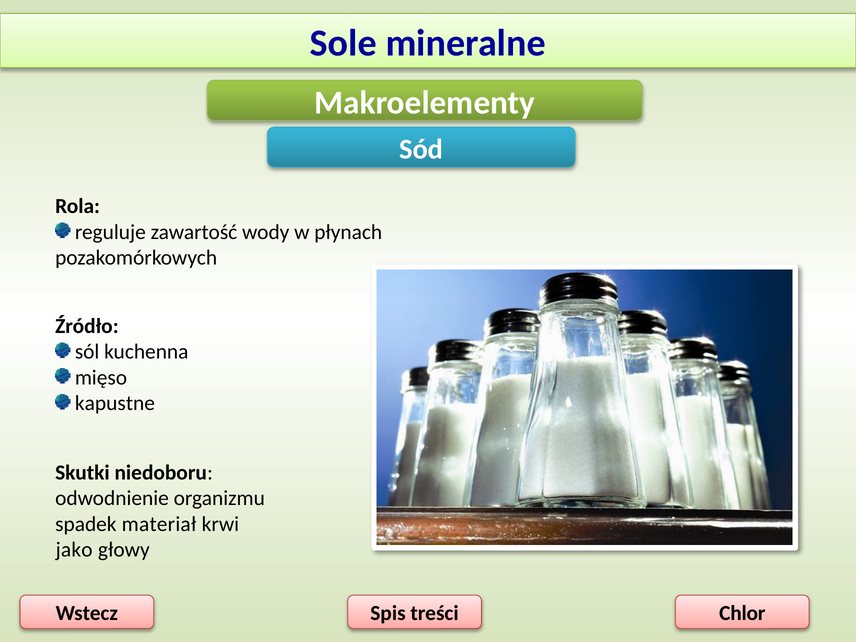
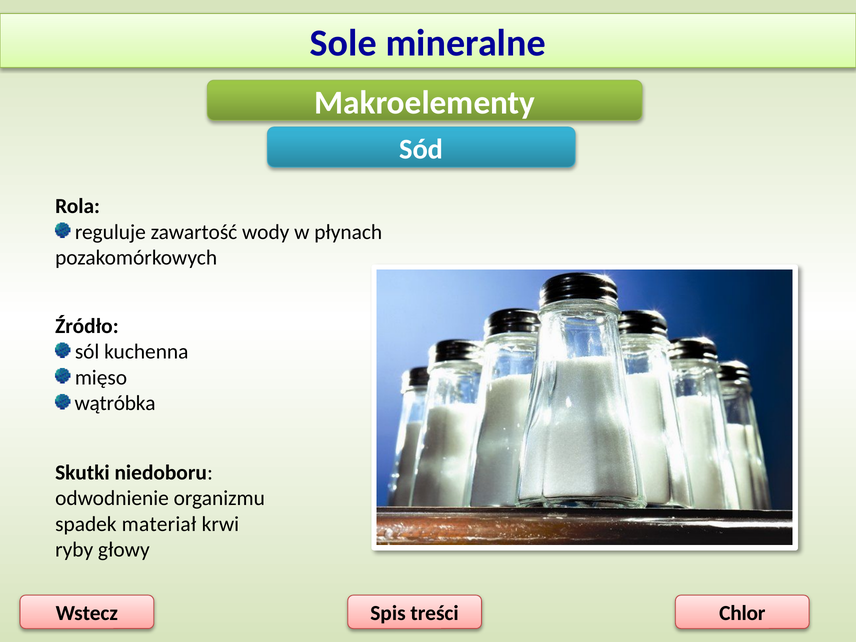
kapustne: kapustne -> wątróbka (115, 403)
jako: jako -> ryby (74, 550)
